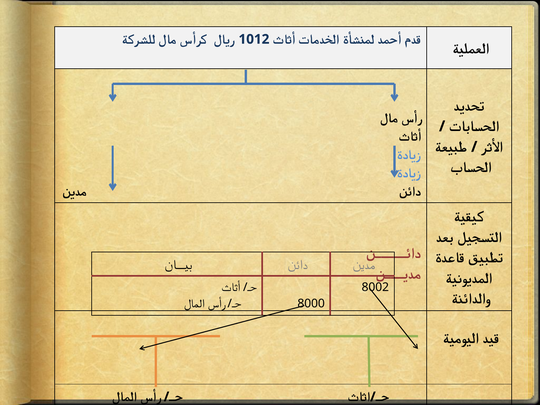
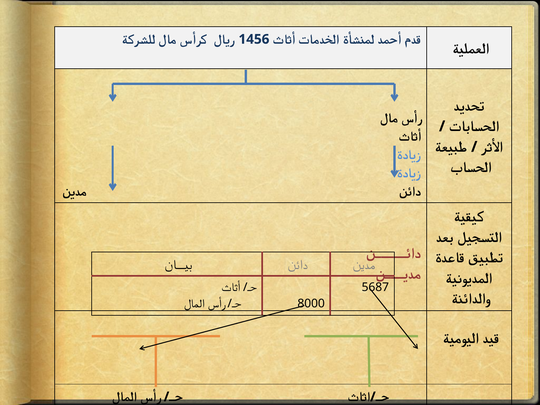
1012: 1012 -> 1456 (254, 39)
8002: 8002 -> 5687 (375, 287)
